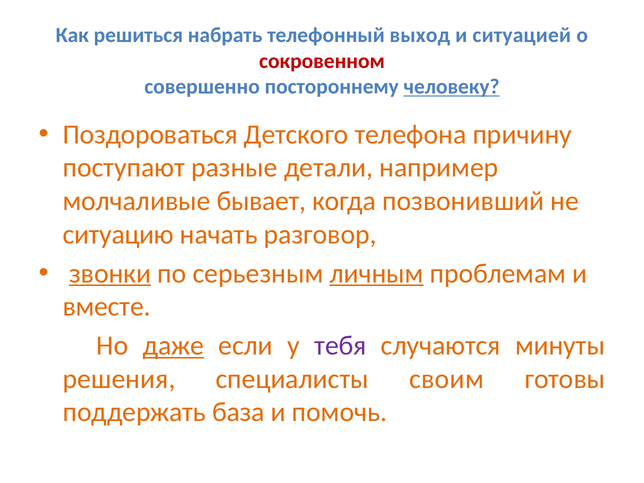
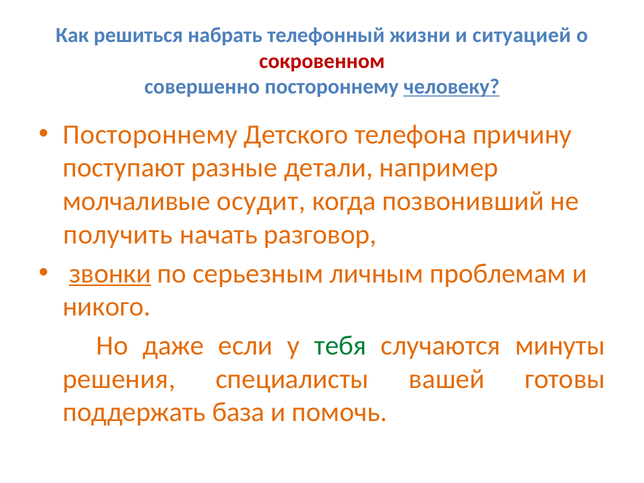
выход: выход -> жизни (420, 35)
Поздороваться: Поздороваться -> Постороннему (150, 135)
бывает: бывает -> осудит (261, 201)
ситуацию: ситуацию -> получить (118, 234)
личным underline: present -> none (377, 273)
вместе: вместе -> никого (107, 307)
даже underline: present -> none (173, 346)
тебя colour: purple -> green (340, 346)
своим: своим -> вашей (447, 379)
